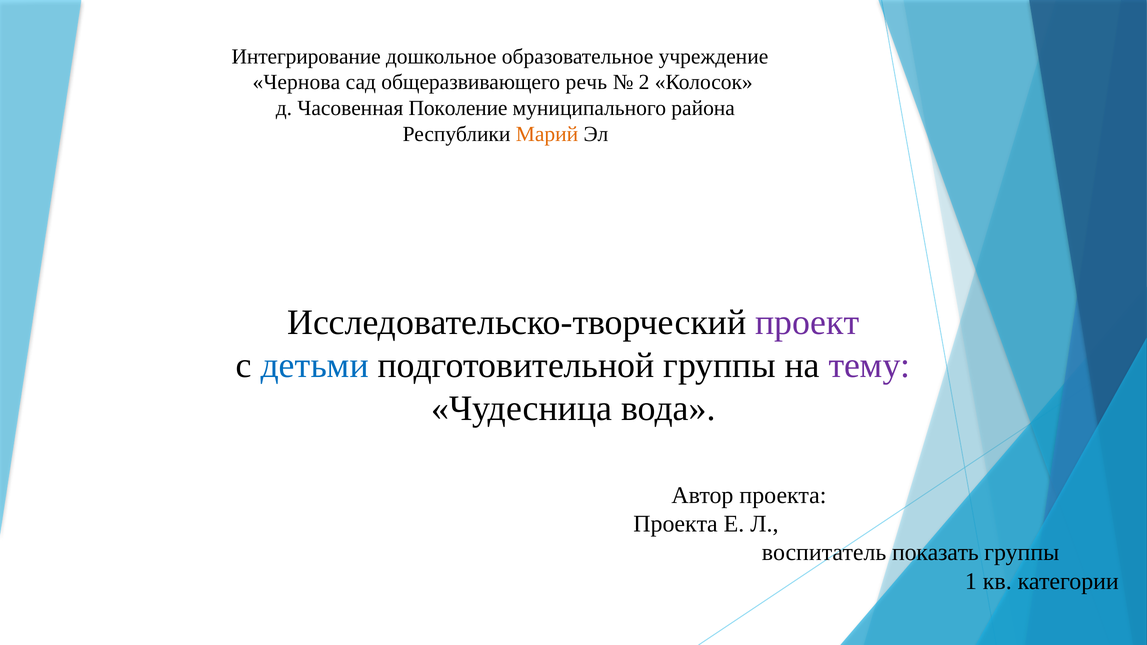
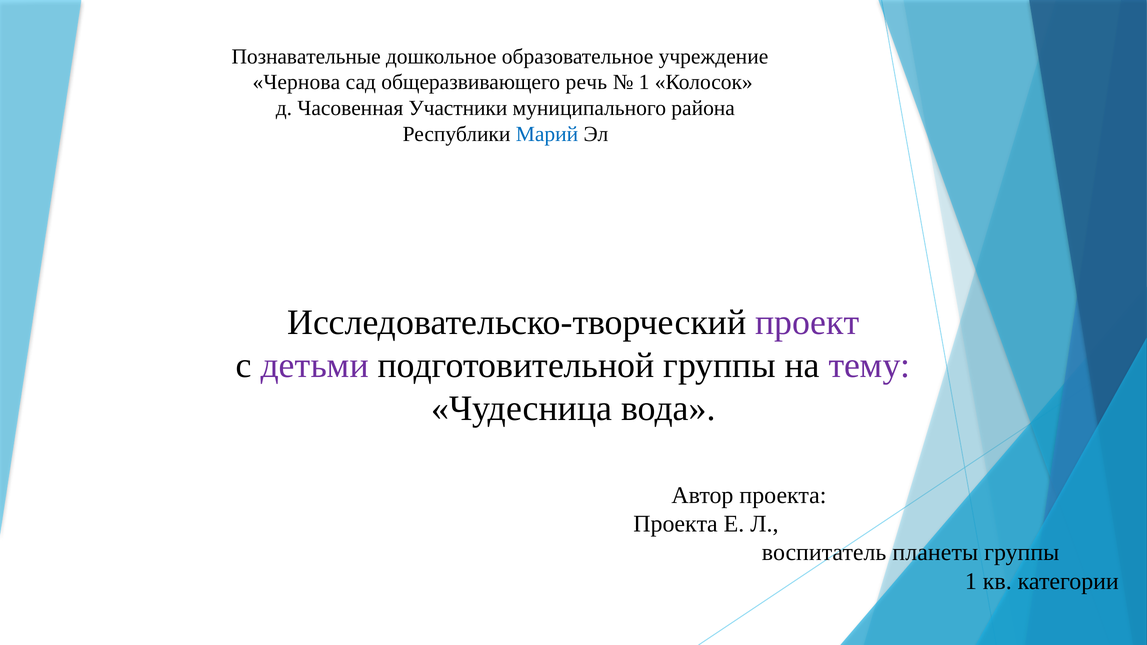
Интегрирование: Интегрирование -> Познавательные (306, 57)
2: 2 -> 1 (644, 82)
Поколение: Поколение -> Участники (458, 108)
Марий colour: orange -> blue (547, 134)
детьми colour: blue -> purple (315, 366)
показать: показать -> планеты (935, 553)
